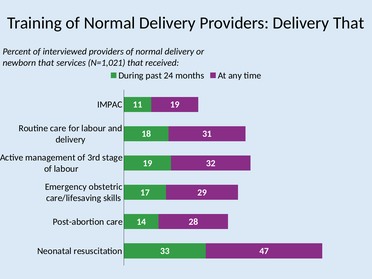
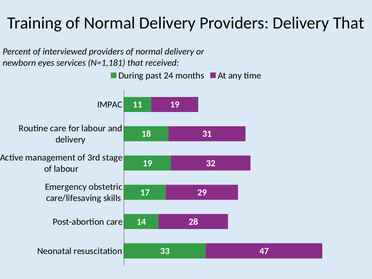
newborn that: that -> eyes (46, 63)
N=1,021: N=1,021 -> N=1,181 (107, 63)
